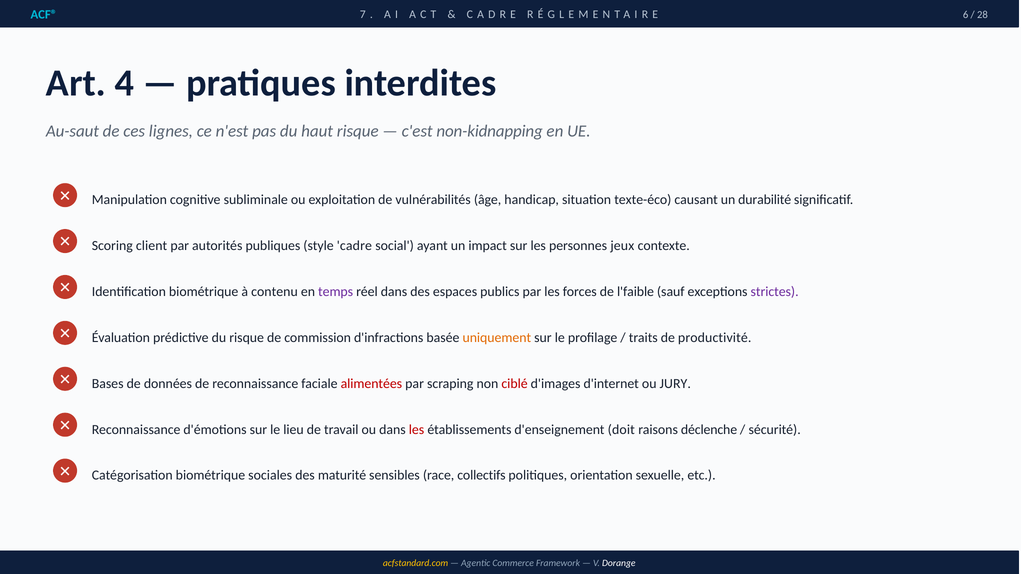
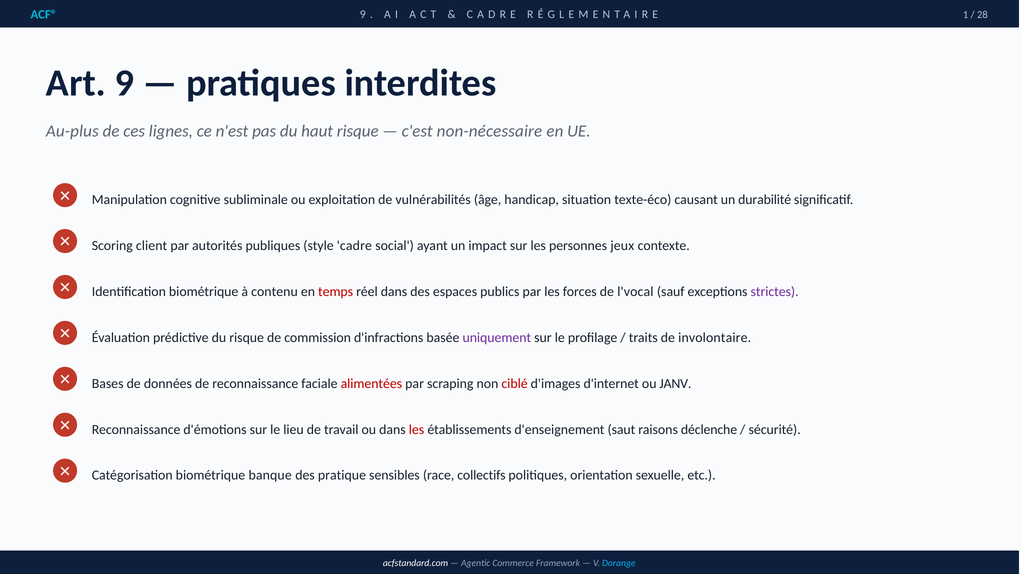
ACF® 7: 7 -> 9 (363, 15)
6: 6 -> 1 (966, 15)
Art 4: 4 -> 9 (124, 83)
Au-saut: Au-saut -> Au-plus (72, 131)
non-kidnapping: non-kidnapping -> non-nécessaire (489, 131)
temps colour: purple -> red (336, 292)
l'faible: l'faible -> l'vocal (635, 292)
uniquement colour: orange -> purple (497, 338)
productivité: productivité -> involontaire (715, 338)
JURY: JURY -> JANV (675, 384)
doit: doit -> saut (621, 430)
sociales: sociales -> banque (270, 476)
maturité: maturité -> pratique (342, 476)
acfstandard.com colour: yellow -> white (416, 563)
Dorange colour: white -> light blue (619, 563)
